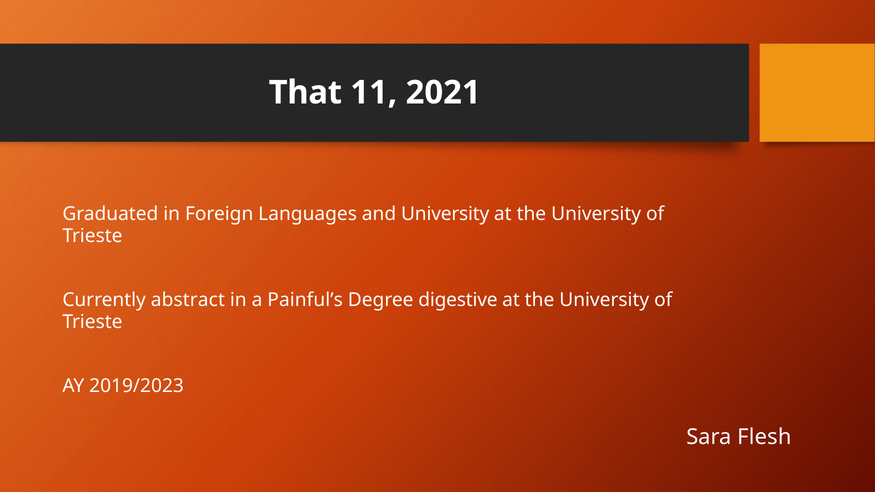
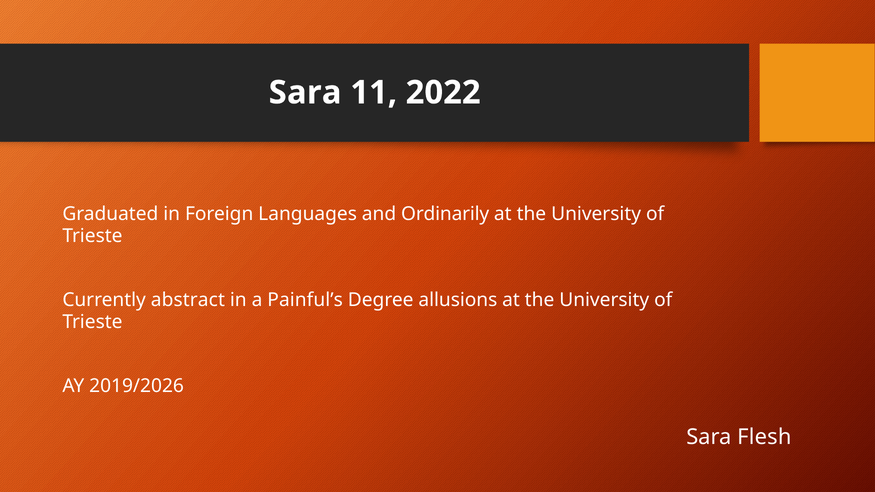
That: That -> Sara (305, 93)
2021: 2021 -> 2022 (443, 93)
and University: University -> Ordinarily (445, 214)
digestive: digestive -> allusions (458, 300)
2019/2023: 2019/2023 -> 2019/2026 (137, 386)
